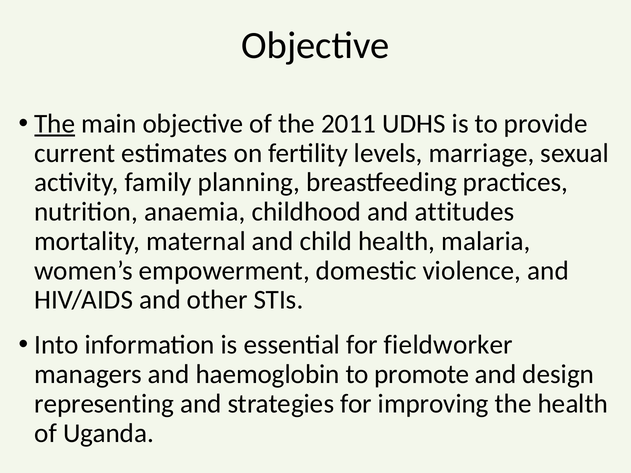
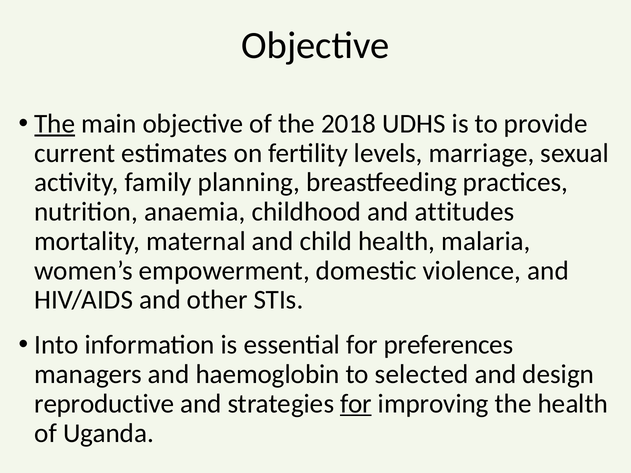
2011: 2011 -> 2018 (349, 124)
fieldworker: fieldworker -> preferences (449, 345)
promote: promote -> selected (422, 375)
representing: representing -> reproductive (104, 404)
for underline: none -> present (356, 404)
